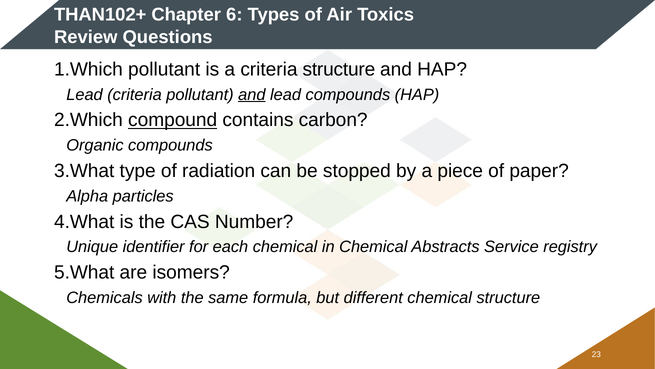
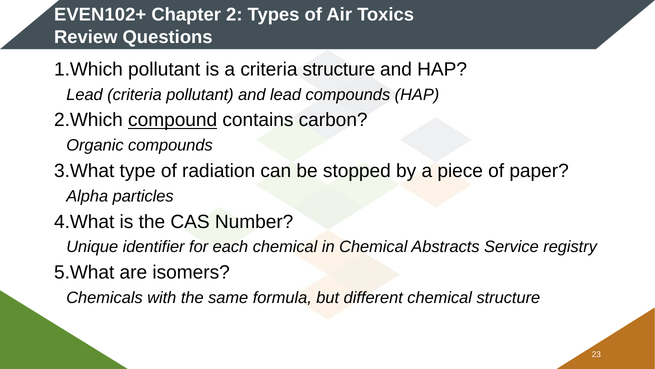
THAN102+: THAN102+ -> EVEN102+ (100, 15)
6: 6 -> 2 (234, 15)
and underline: present -> none (252, 94)
